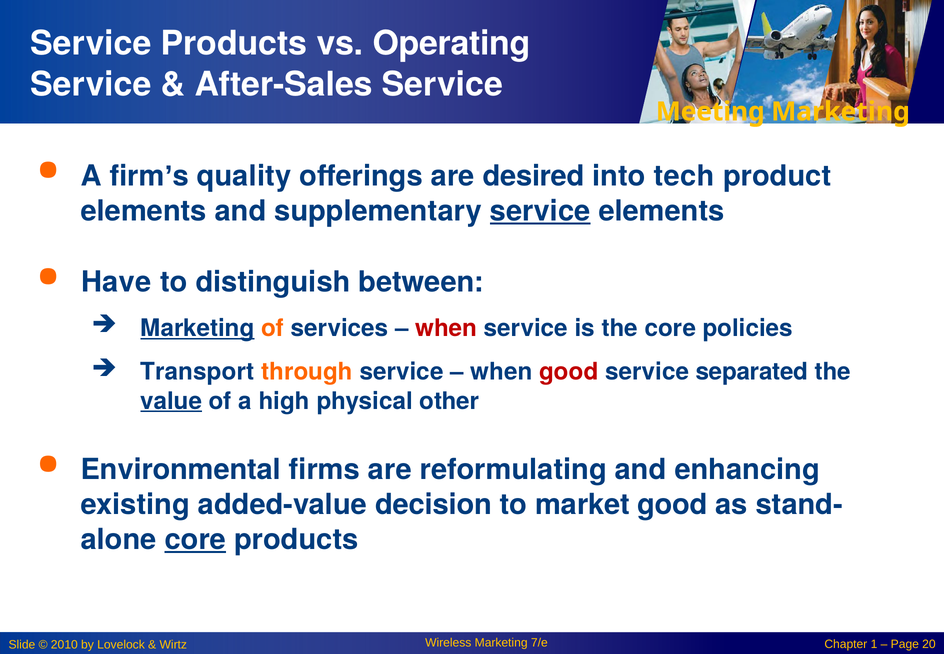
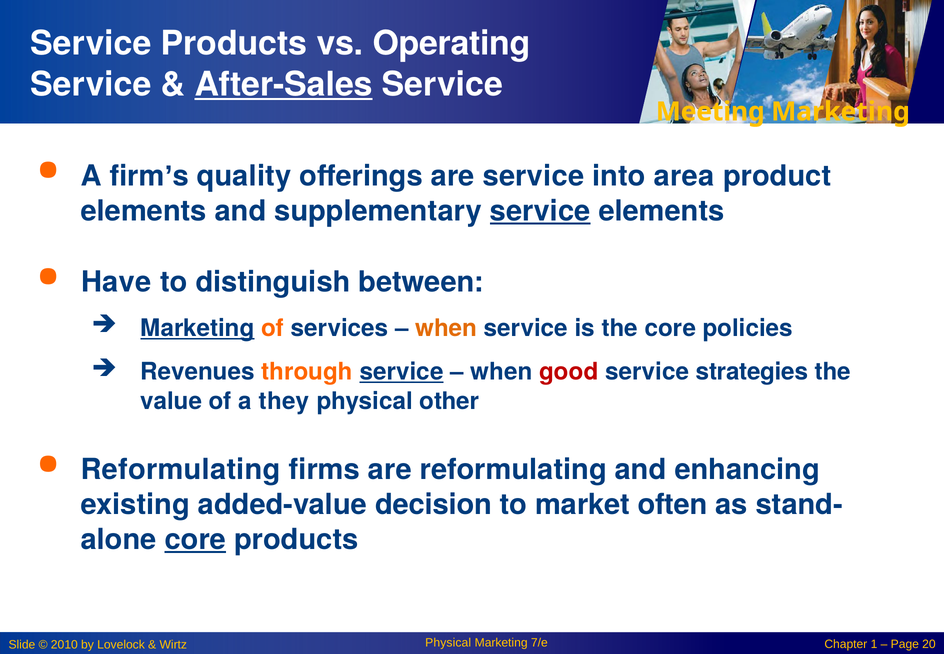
After-Sales underline: none -> present (284, 84)
are desired: desired -> service (533, 176)
tech: tech -> area (684, 176)
when colour: red -> orange (446, 328)
Transport: Transport -> Revenues (198, 372)
service underline: none -> present (402, 372)
separated: separated -> strategies (752, 372)
value underline: present -> none (171, 401)
high: high -> they (284, 401)
Environmental: Environmental -> Reformulating (181, 470)
market good: good -> often (673, 504)
Wireless: Wireless -> Physical (448, 643)
